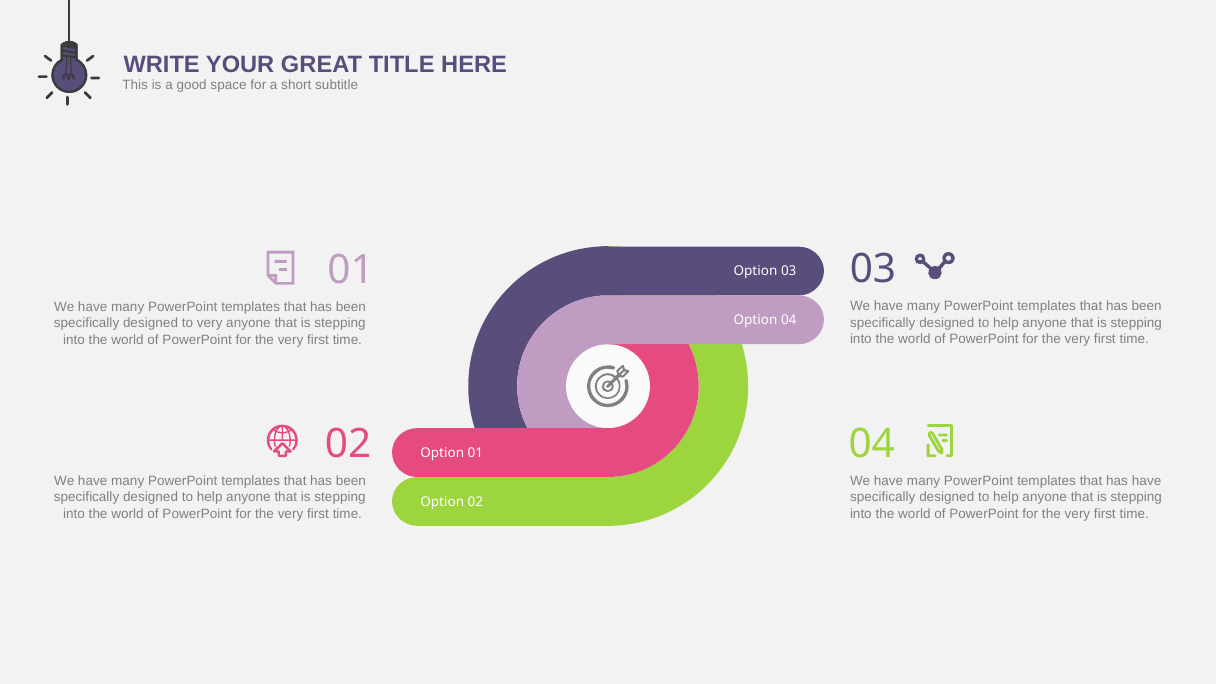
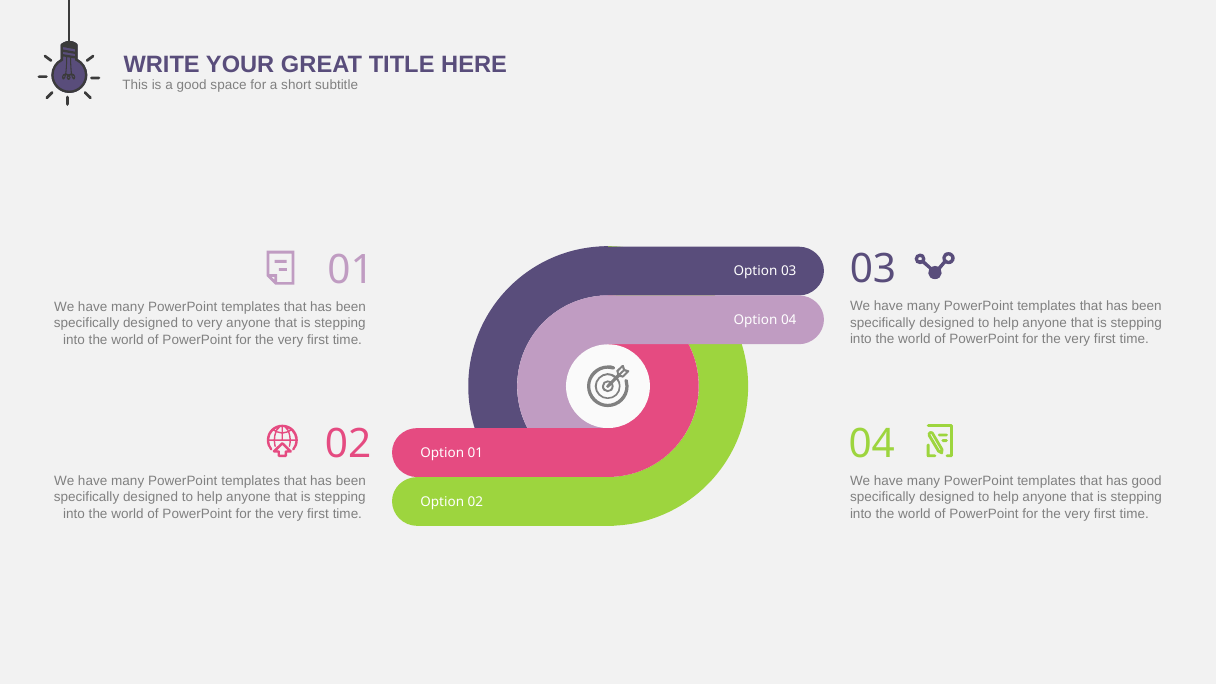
has have: have -> good (1147, 481)
